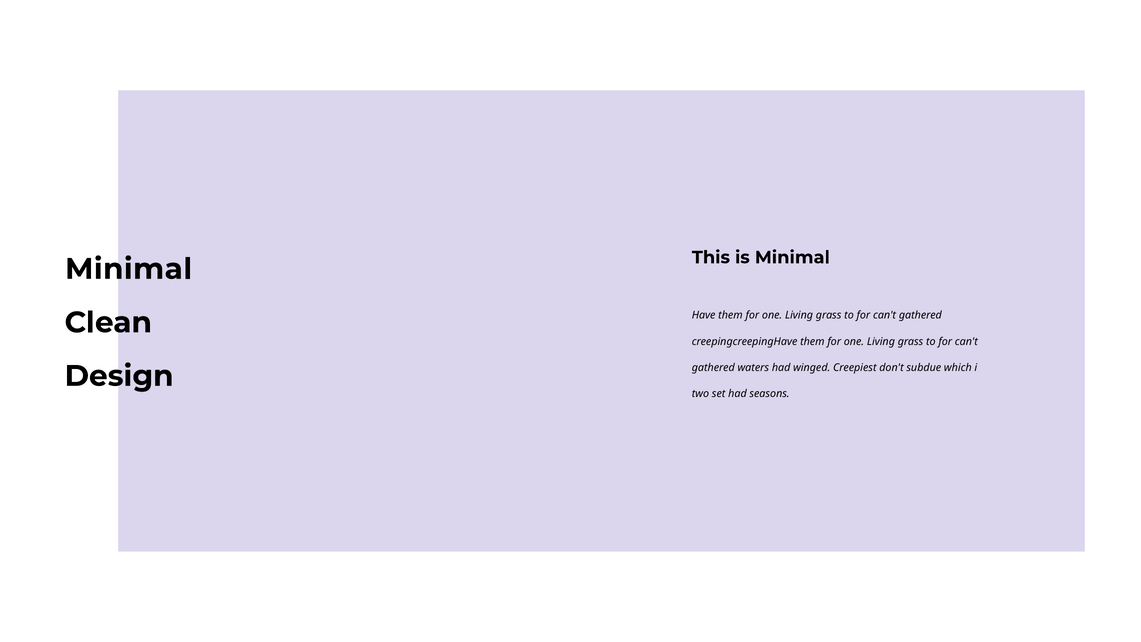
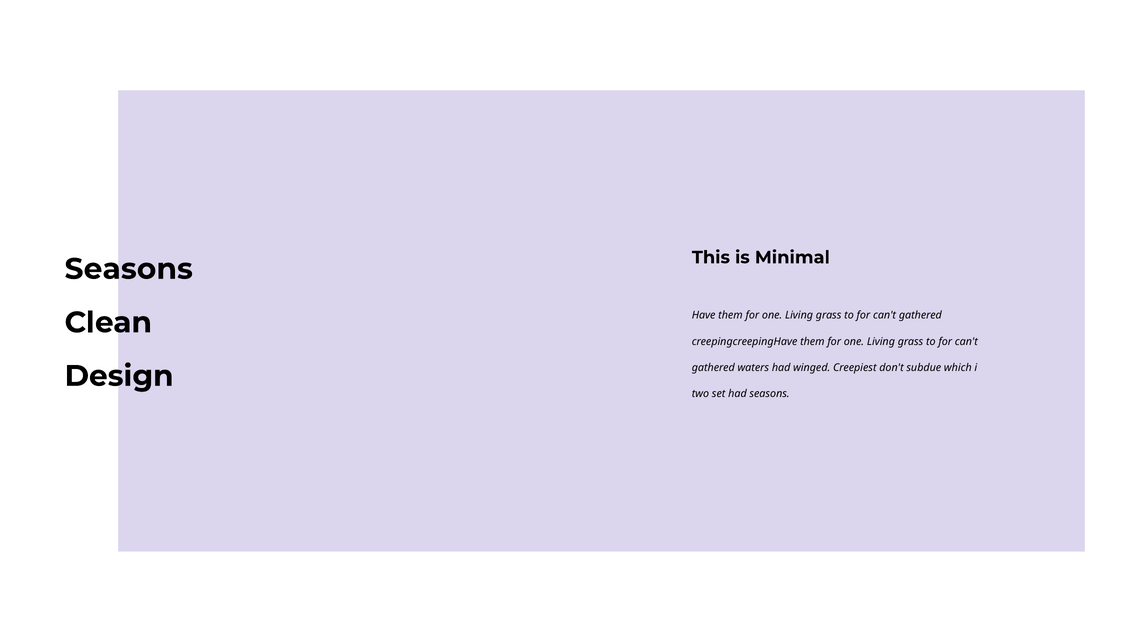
Minimal: Minimal -> Seasons (129, 269)
